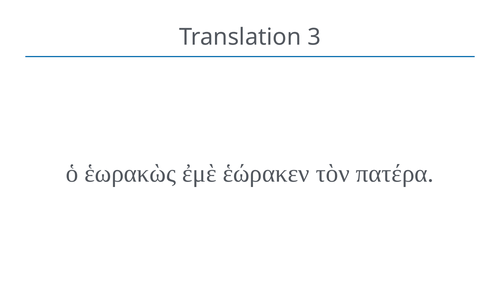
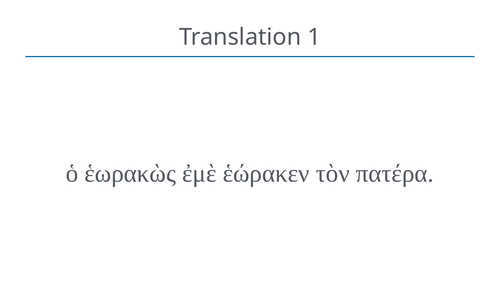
3: 3 -> 1 (314, 37)
